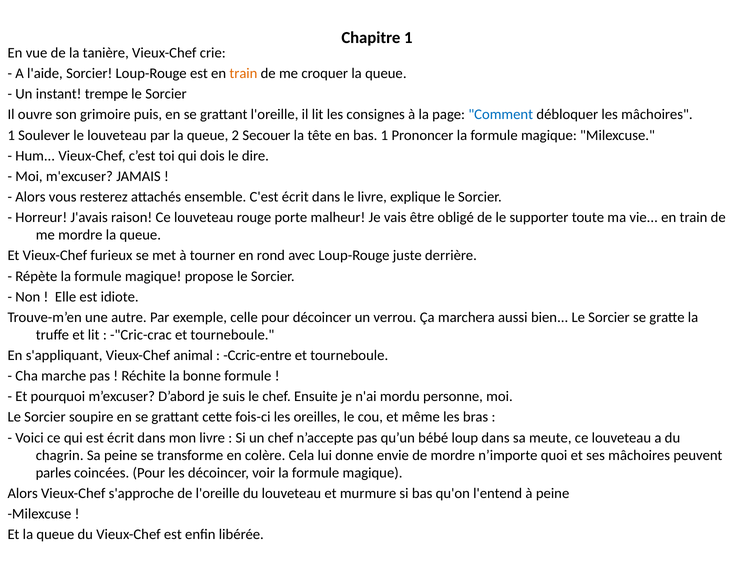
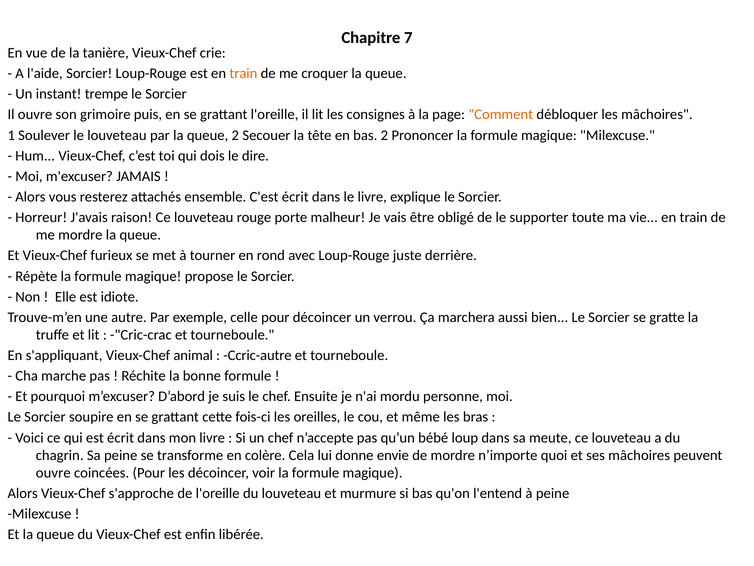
Chapitre 1: 1 -> 7 (408, 38)
Comment colour: blue -> orange (501, 115)
bas 1: 1 -> 2 (384, 135)
Ccric-entre: Ccric-entre -> Ccric-autre (257, 355)
parles: parles -> ouvre (53, 473)
